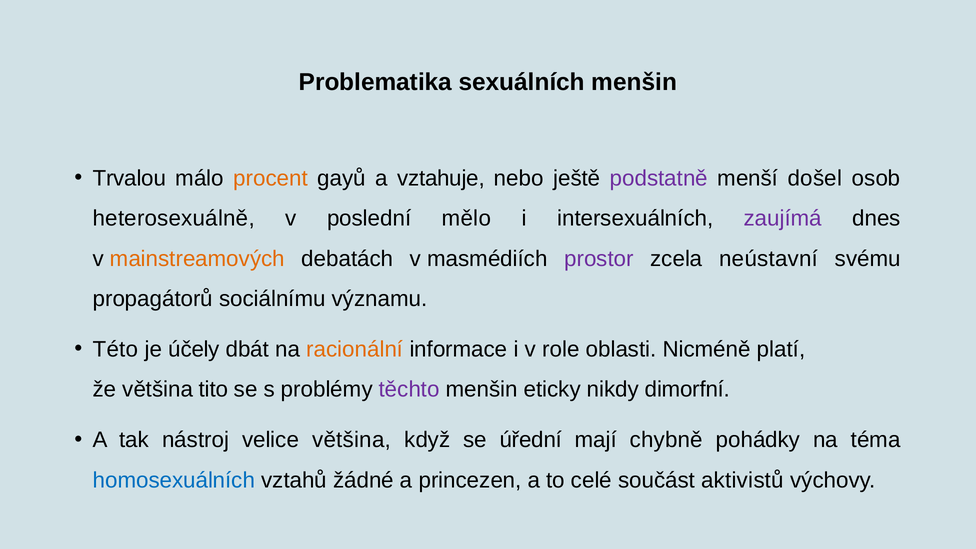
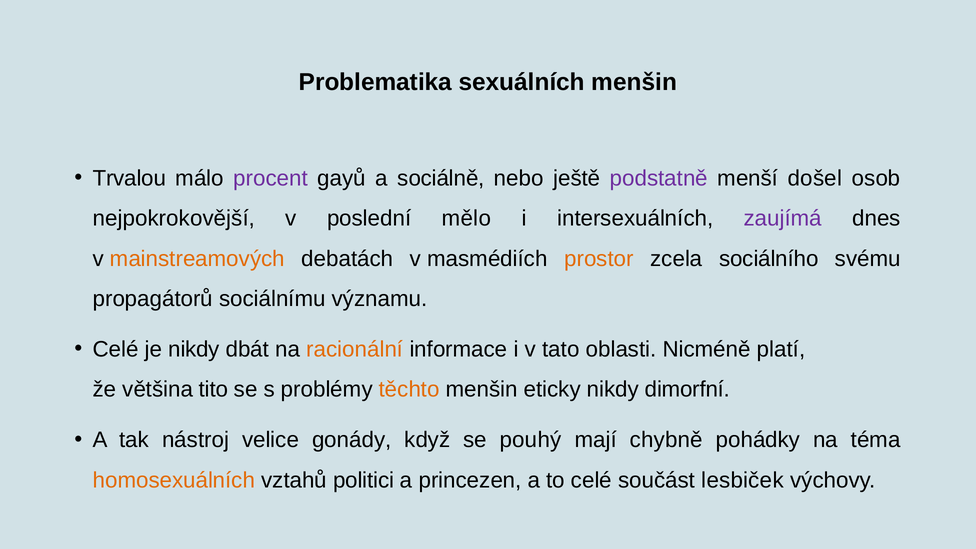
procent colour: orange -> purple (271, 178)
vztahuje: vztahuje -> sociálně (441, 178)
heterosexuálně: heterosexuálně -> nejpokrokovější (174, 218)
prostor colour: purple -> orange (599, 259)
neústavní: neústavní -> sociálního (769, 259)
Této: Této -> Celé (116, 349)
je účely: účely -> nikdy (194, 349)
role: role -> tato (561, 349)
těchto colour: purple -> orange (409, 390)
velice většina: většina -> gonády (352, 440)
úřední: úřední -> pouhý (531, 440)
homosexuálních colour: blue -> orange (174, 480)
žádné: žádné -> politici (364, 480)
aktivistů: aktivistů -> lesbiček (743, 480)
